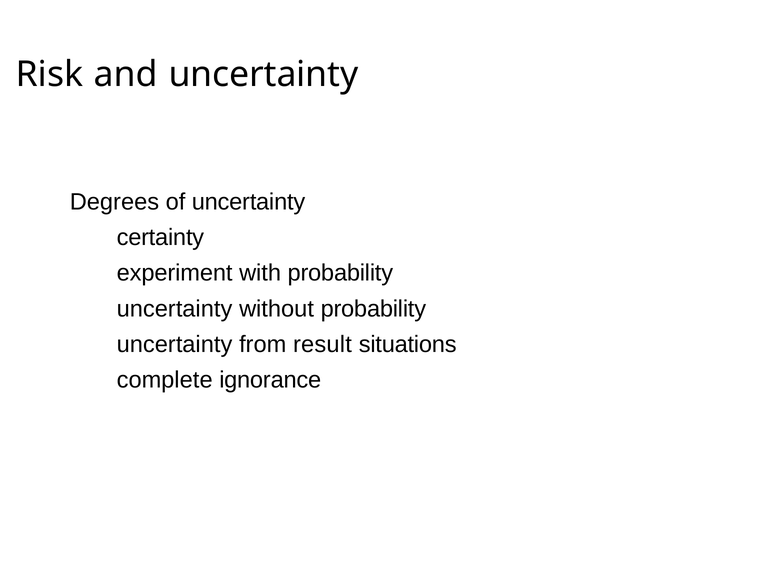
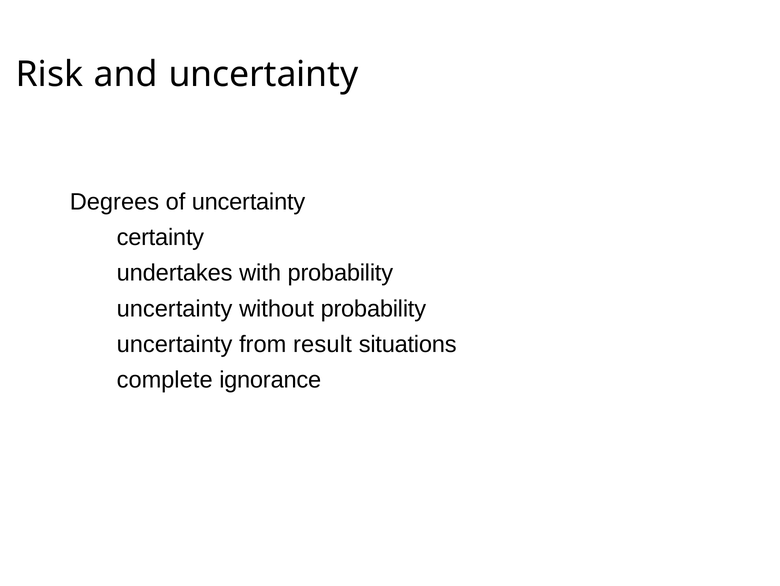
experiment: experiment -> undertakes (175, 273)
